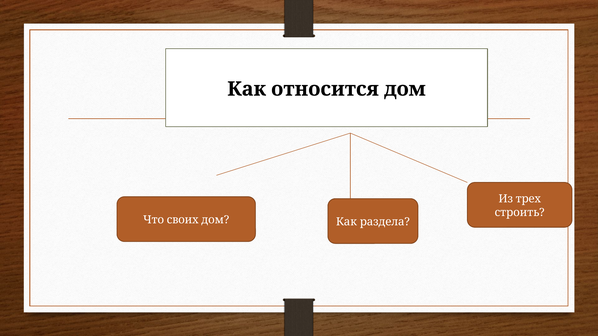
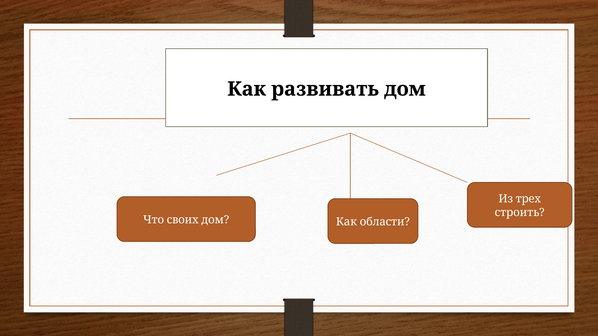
относится: относится -> развивать (325, 89)
раздела: раздела -> области (385, 222)
